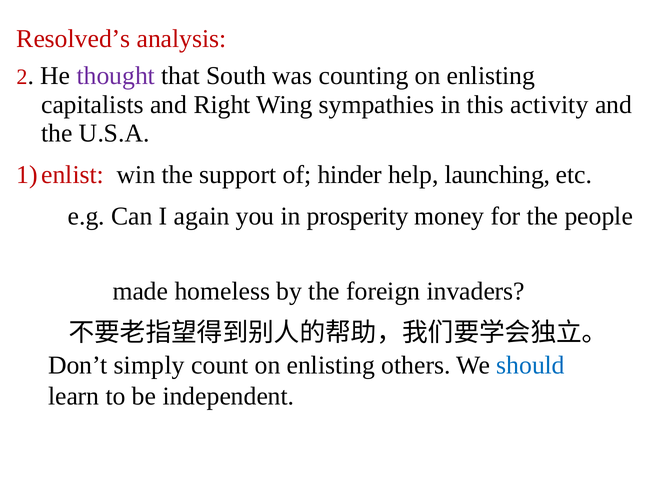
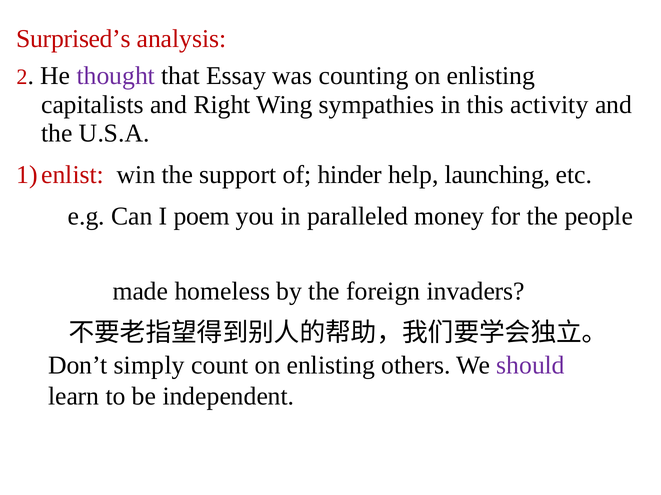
Resolved’s: Resolved’s -> Surprised’s (74, 39)
South: South -> Essay (236, 76)
again: again -> poem (202, 217)
prosperity: prosperity -> paralleled (358, 217)
should colour: blue -> purple (531, 366)
